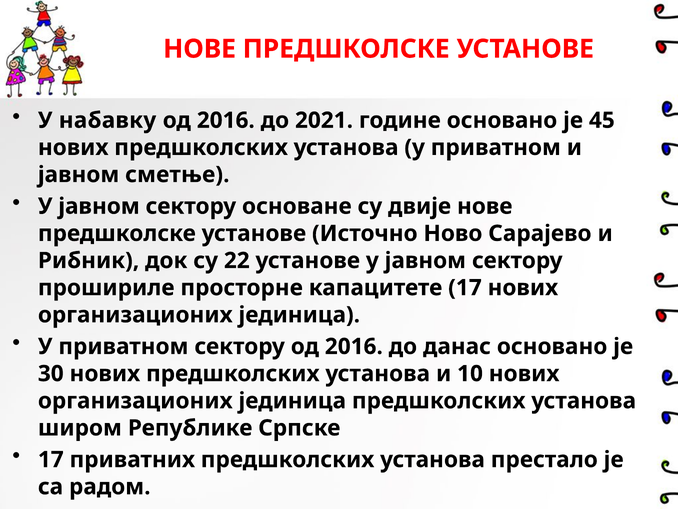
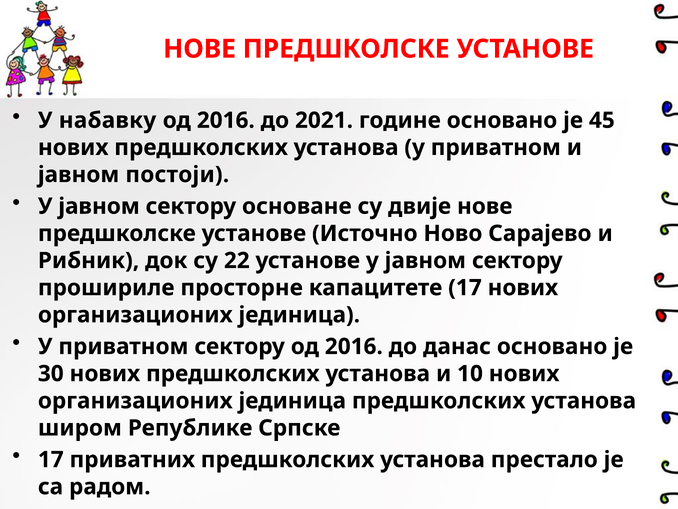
сметње: сметње -> постоји (177, 174)
